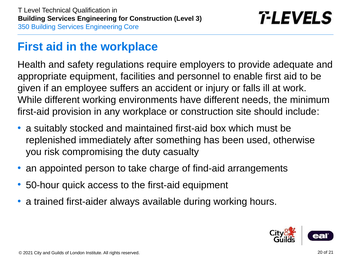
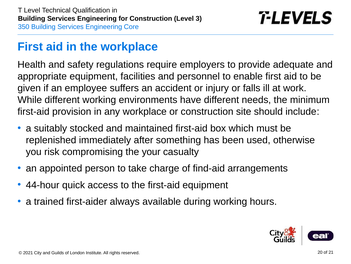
duty: duty -> your (151, 151)
50-hour: 50-hour -> 44-hour (43, 185)
